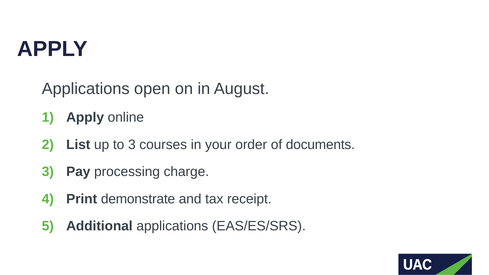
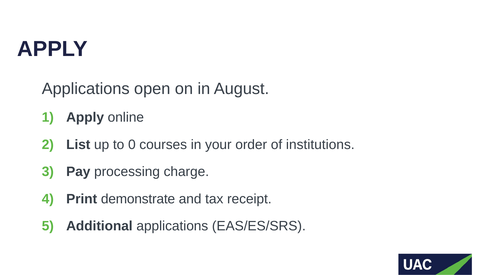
to 3: 3 -> 0 (132, 145)
documents: documents -> institutions (320, 145)
